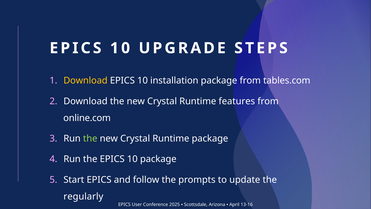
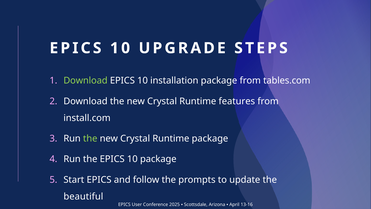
Download colour: yellow -> light green (86, 81)
online.com: online.com -> install.com (87, 118)
regularly: regularly -> beautiful (83, 196)
